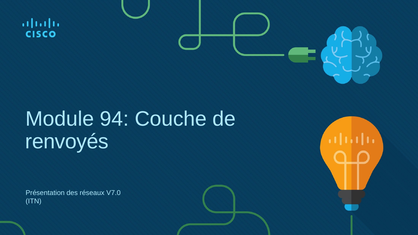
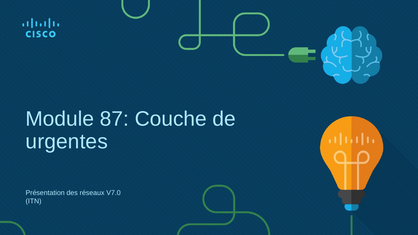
94: 94 -> 87 (114, 119)
renvoyés: renvoyés -> urgentes (67, 142)
